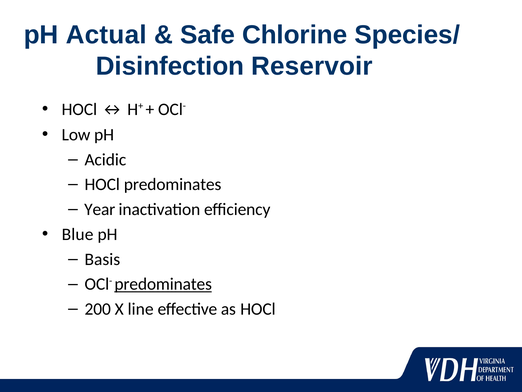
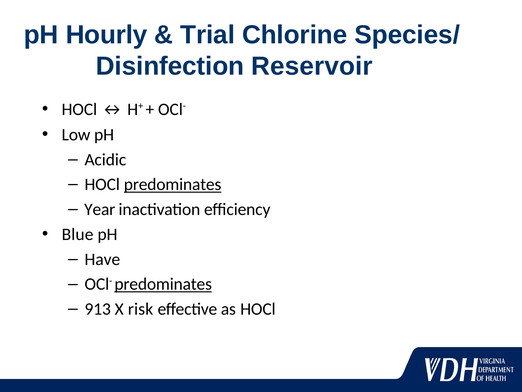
Actual: Actual -> Hourly (106, 35)
Safe: Safe -> Trial (208, 35)
predominates underline: none -> present (173, 184)
Basis: Basis -> Have (102, 259)
200: 200 -> 913 (98, 309)
line: line -> risk (141, 309)
